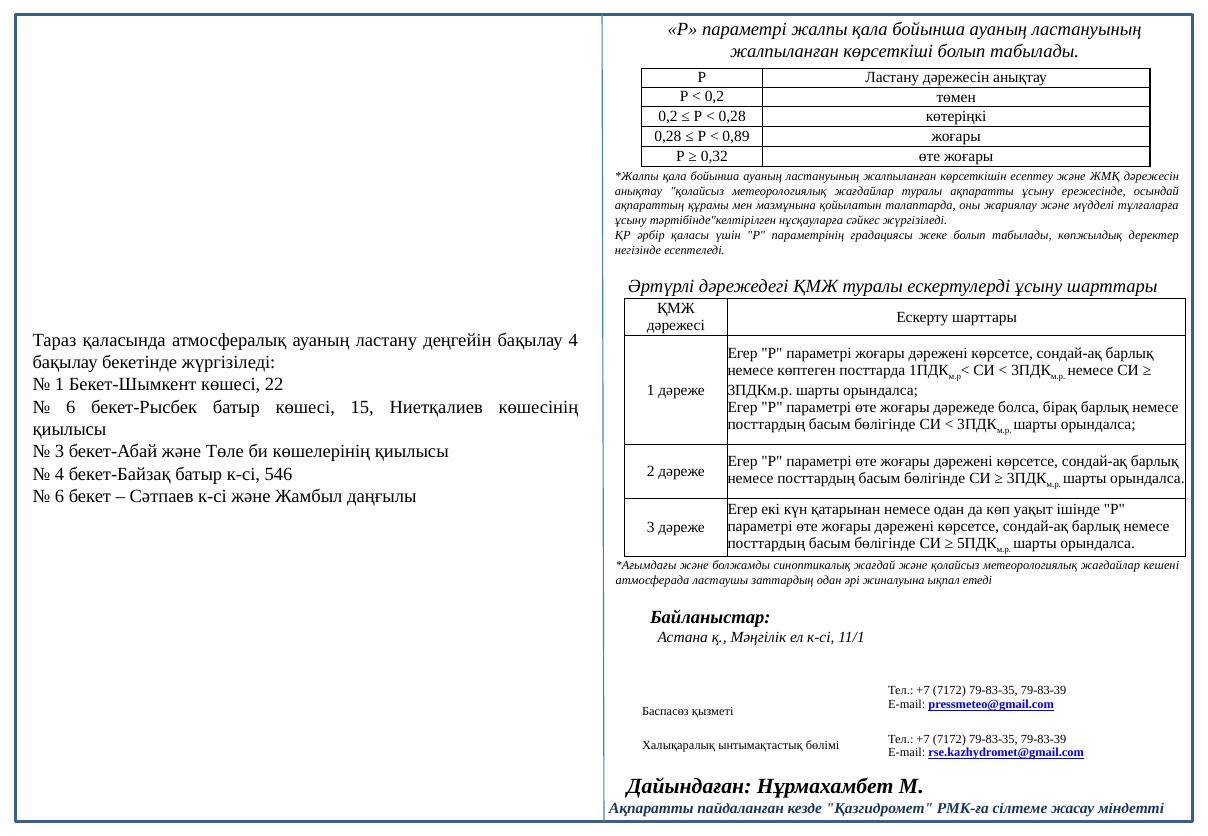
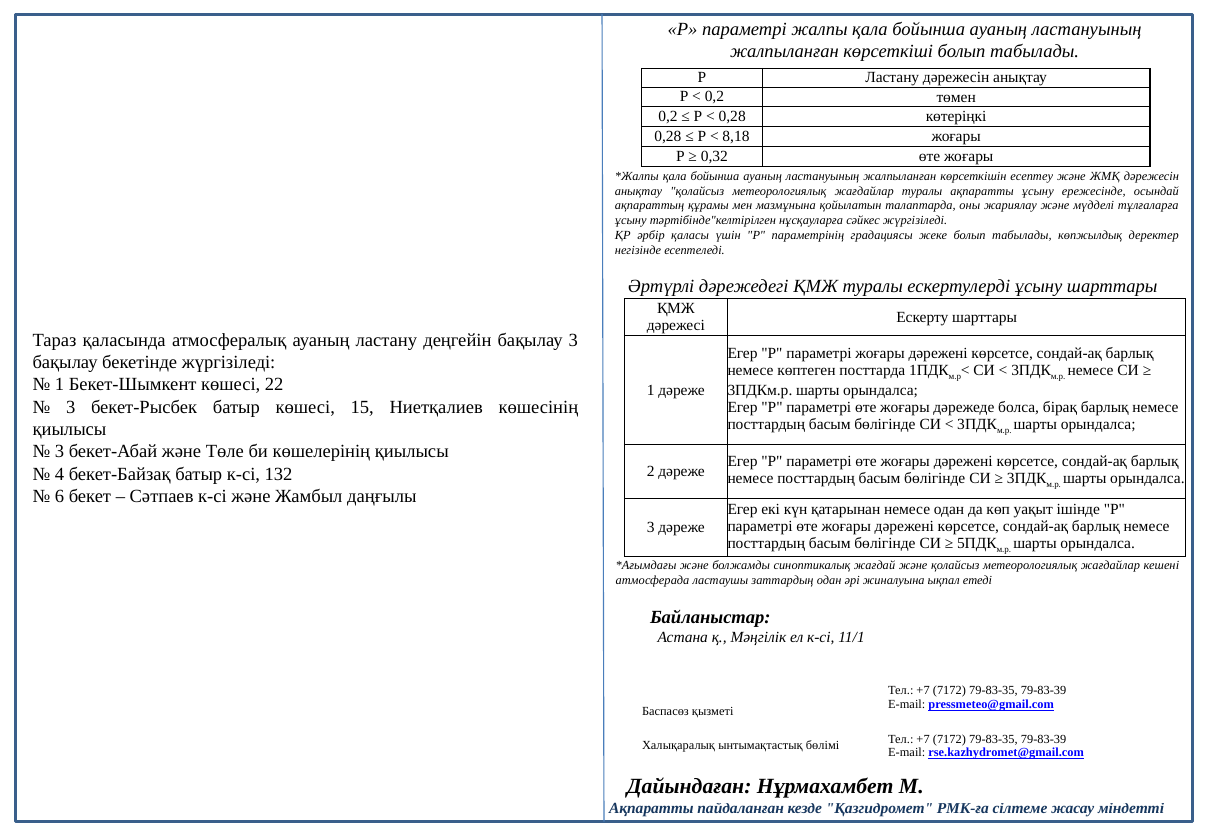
0,89: 0,89 -> 8,18 (736, 137)
бақылау 4: 4 -> 3 (573, 340)
6: 6 -> 3 (71, 407)
546: 546 -> 132 (279, 474)
